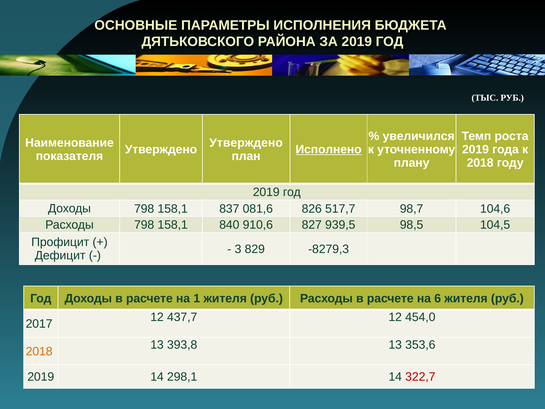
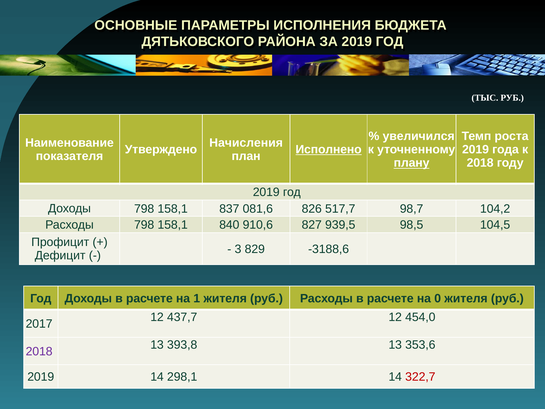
Утверждено: Утверждено -> Начисления (246, 143)
плану underline: none -> present (412, 163)
104,6: 104,6 -> 104,2 (495, 209)
-8279,3: -8279,3 -> -3188,6 (329, 249)
6: 6 -> 0 (438, 298)
2018 colour: orange -> purple (39, 351)
